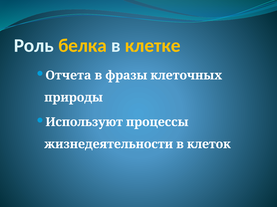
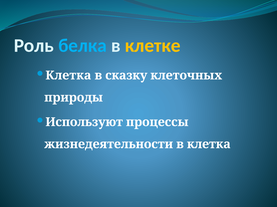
белка colour: yellow -> light blue (83, 46)
Отчета: Отчета -> Клетка (68, 76)
фразы: фразы -> сказку (126, 76)
в клеток: клеток -> клетка (209, 145)
